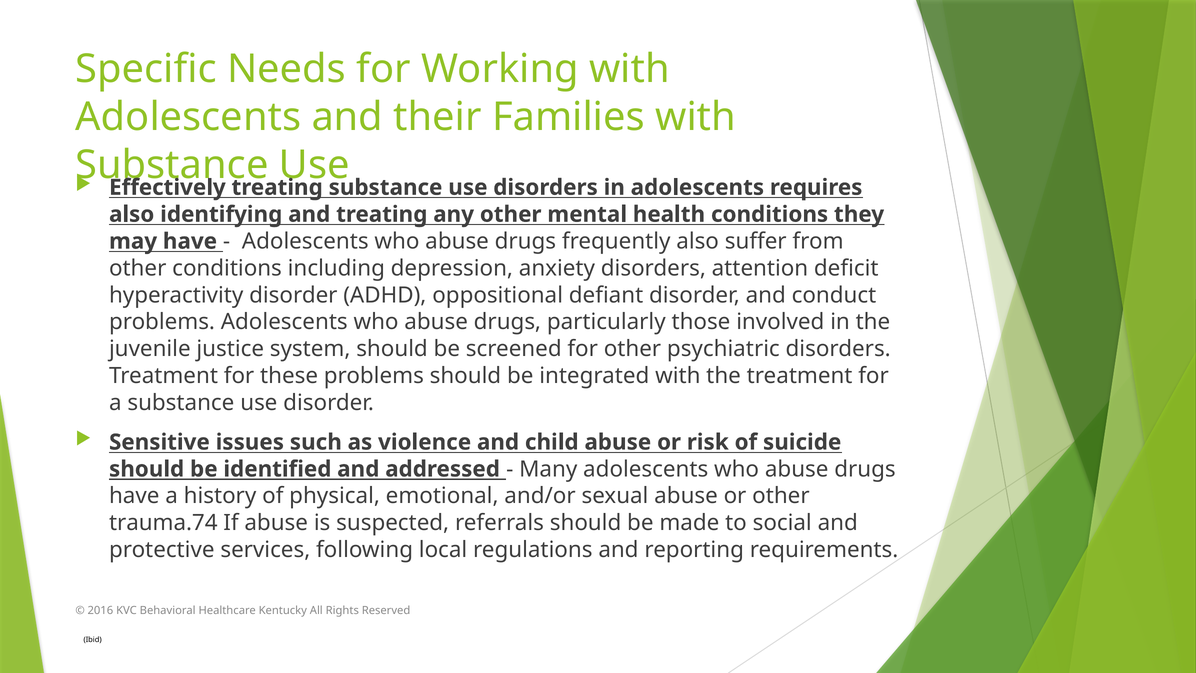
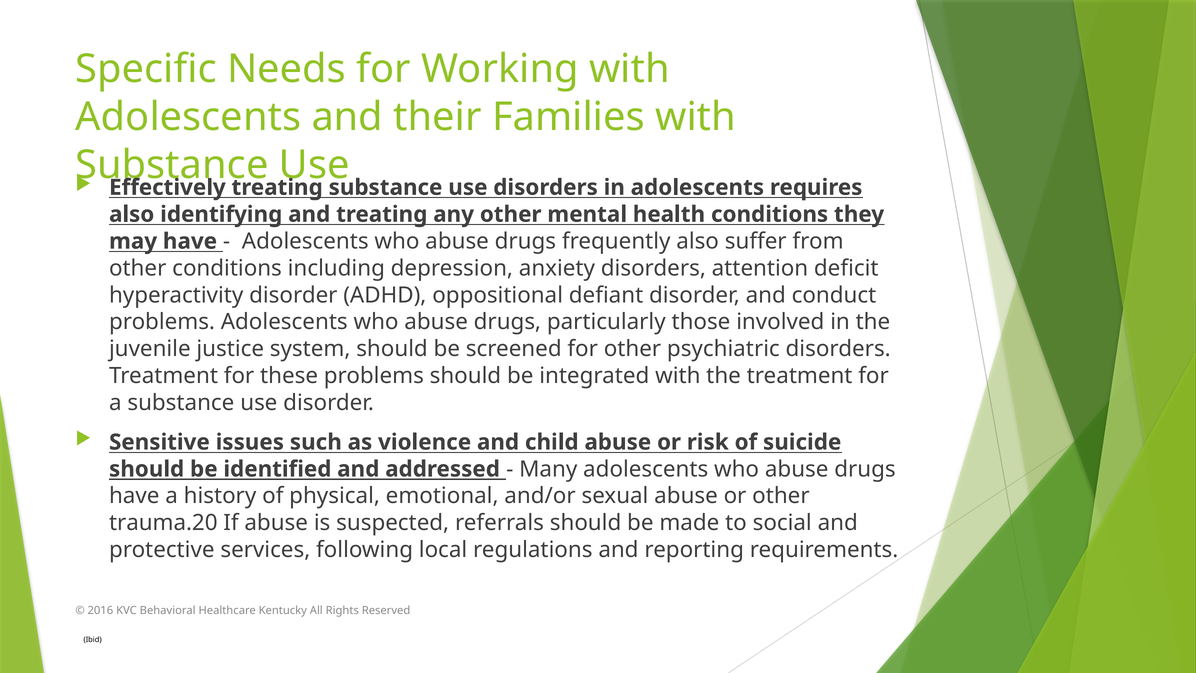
trauma.74: trauma.74 -> trauma.20 (163, 523)
